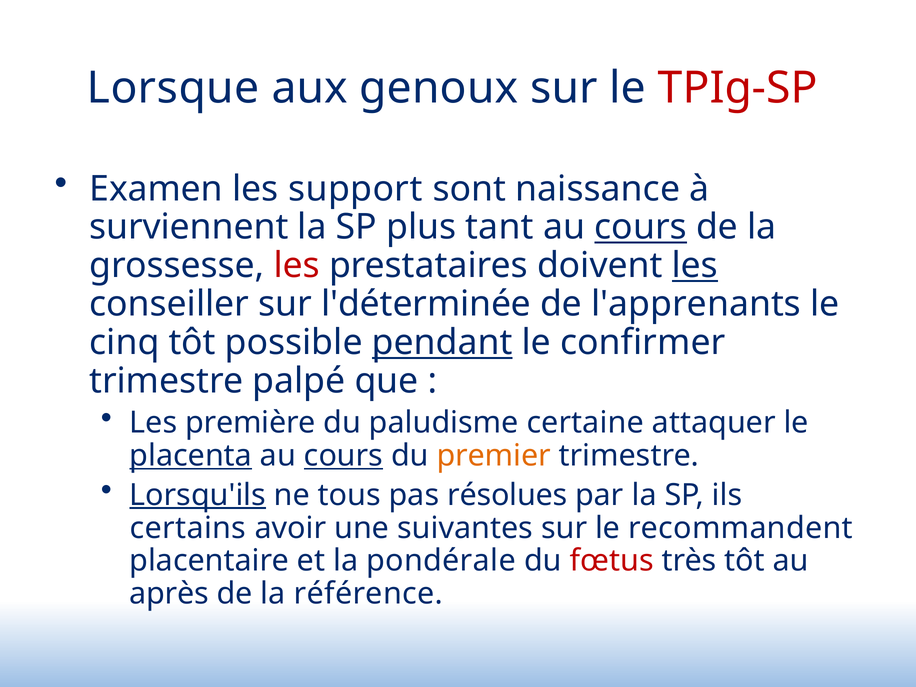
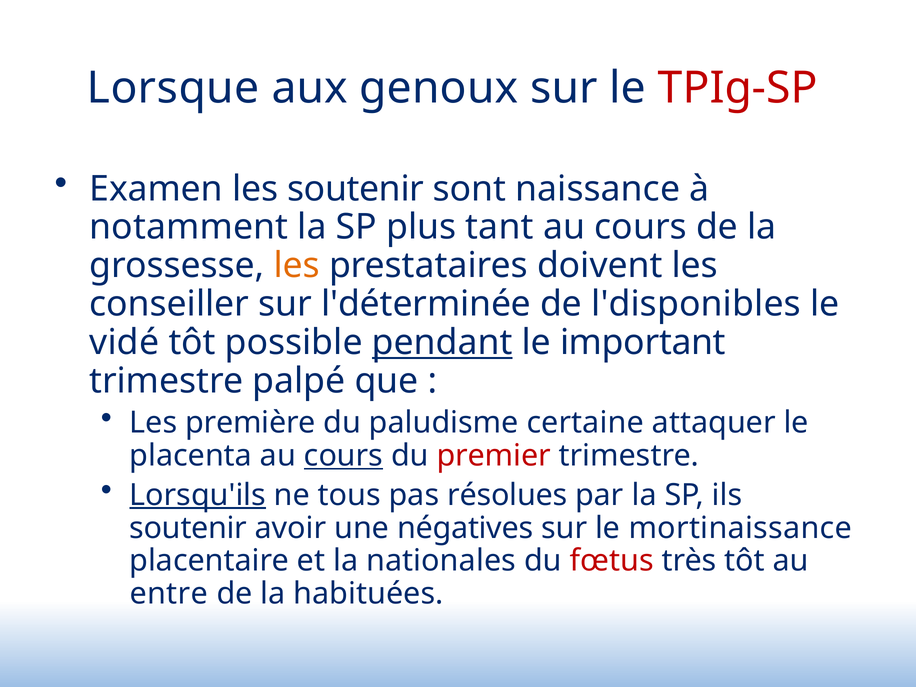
les support: support -> soutenir (356, 189)
surviennent: surviennent -> notamment (189, 227)
cours underline: present -> none (641, 227)
les colour: red -> orange (297, 266)
les underline: present -> none (695, 266)
l'apprenants: l'apprenants -> l'disponibles (696, 304)
cinq: cinq -> vidé (124, 343)
confirmer: confirmer -> important (643, 343)
placenta underline: present -> none (191, 456)
premier colour: orange -> red (494, 456)
certains: certains -> soutenir (188, 528)
suivantes: suivantes -> négatives (465, 528)
recommandent: recommandent -> mortinaissance (740, 528)
pondérale: pondérale -> nationales (441, 561)
après: après -> entre (169, 594)
référence: référence -> habituées (368, 594)
